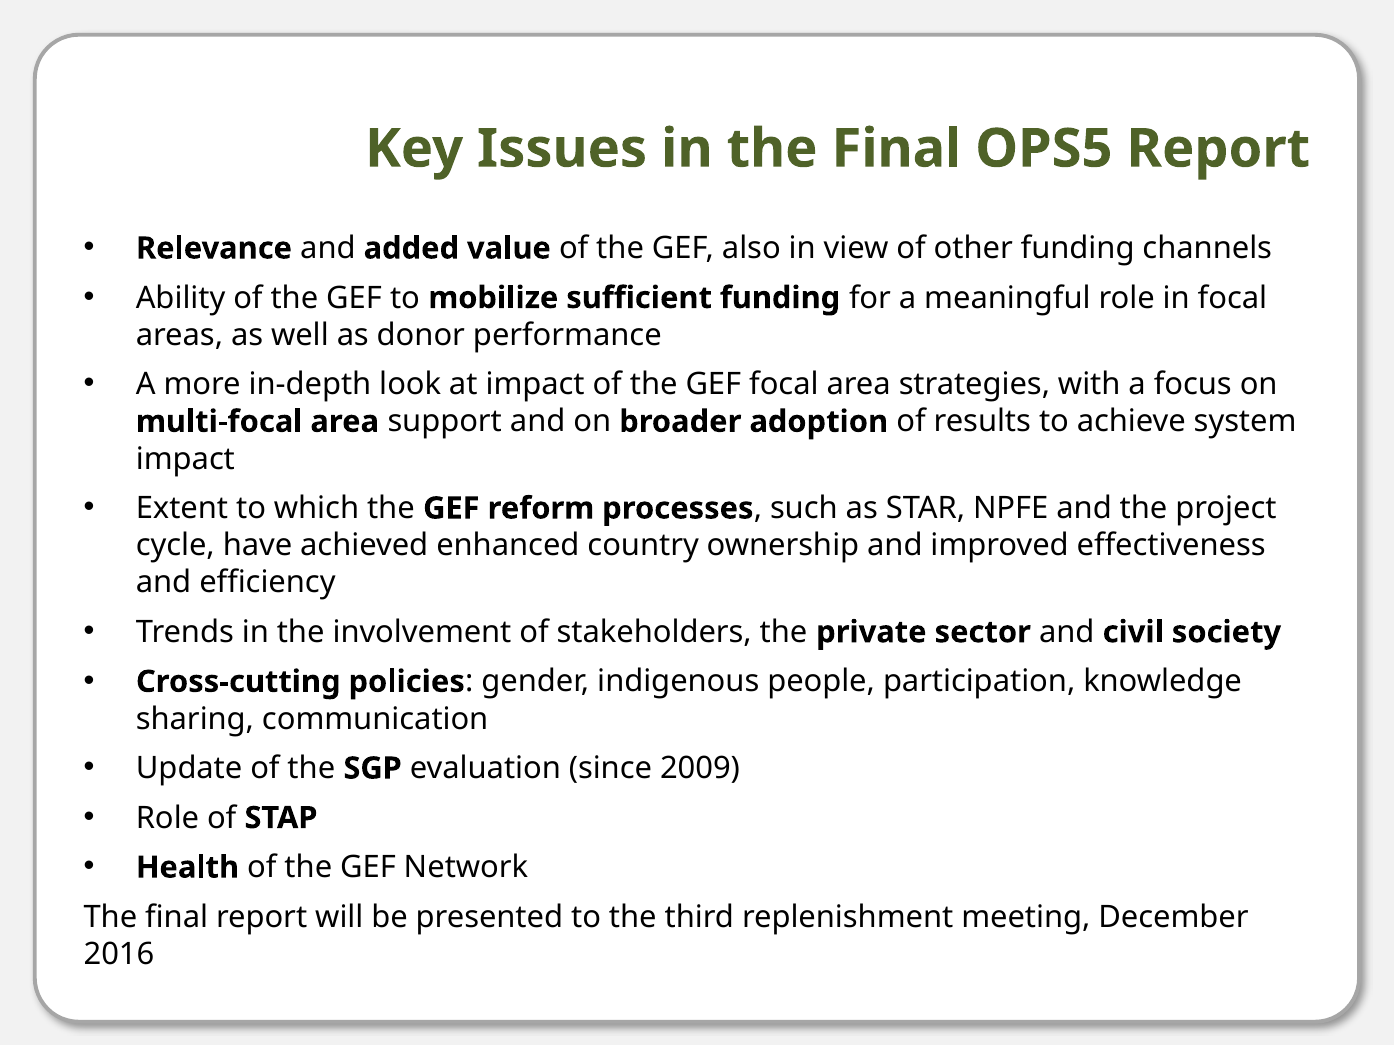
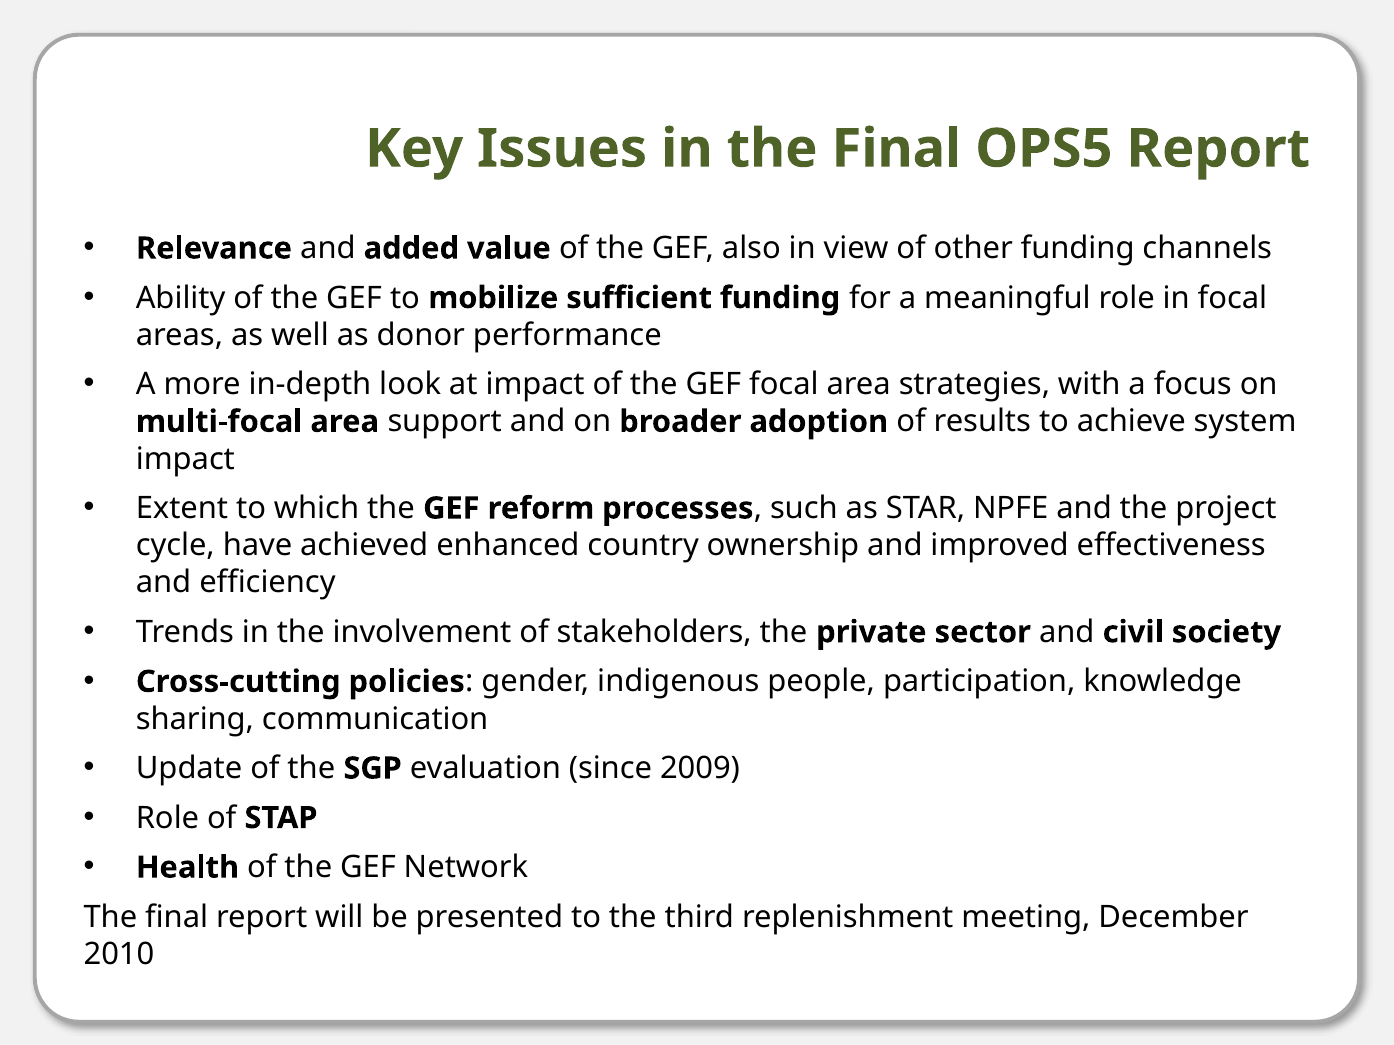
2016: 2016 -> 2010 (119, 955)
